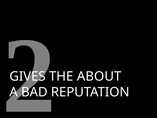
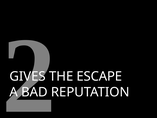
ABOUT: ABOUT -> ESCAPE (99, 76)
